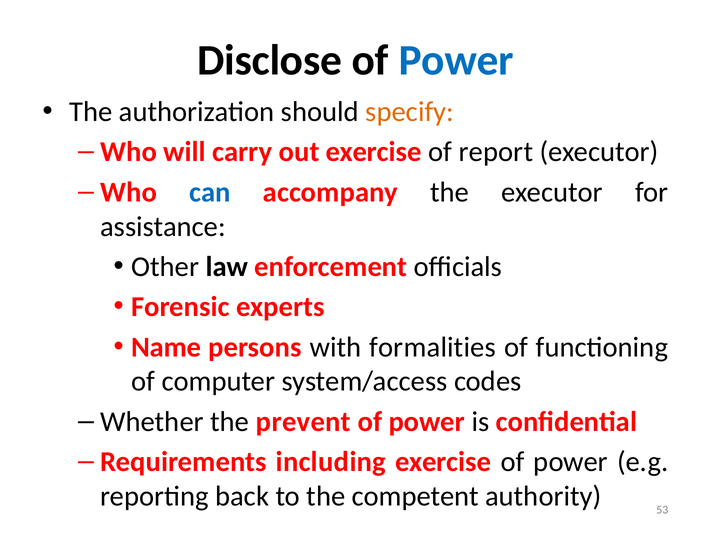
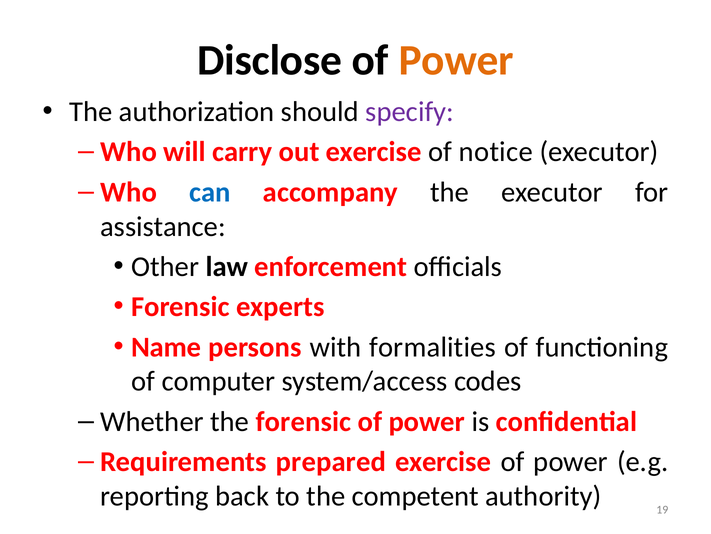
Power colour: blue -> orange (456, 61)
specify colour: orange -> purple (410, 112)
report: report -> notice (496, 152)
the prevent: prevent -> forensic (303, 421)
including: including -> prepared (331, 461)
53: 53 -> 19 (662, 509)
